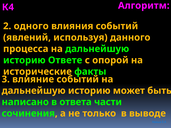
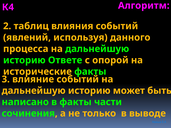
одного: одного -> таблиц (31, 26)
в ответа: ответа -> факты (76, 102)
